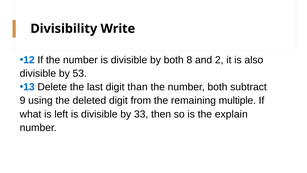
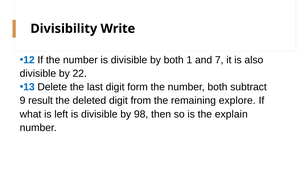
8: 8 -> 1 (189, 60)
2: 2 -> 7 (219, 60)
53: 53 -> 22 (80, 73)
than: than -> form (138, 87)
using: using -> result (40, 100)
multiple: multiple -> explore (237, 100)
33: 33 -> 98 (141, 114)
